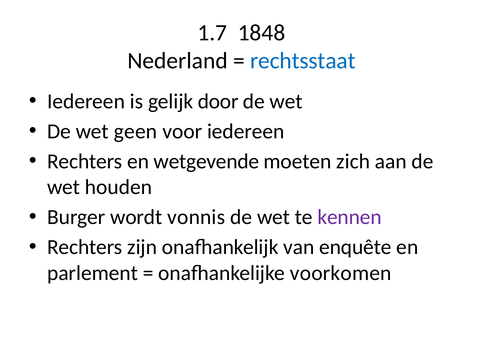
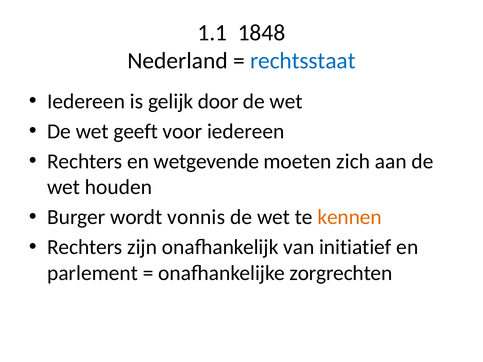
1.7: 1.7 -> 1.1 (212, 33)
geen: geen -> geeft (136, 131)
kennen colour: purple -> orange (350, 217)
enquête: enquête -> initiatief (355, 247)
voorkomen: voorkomen -> zorgrechten (341, 273)
